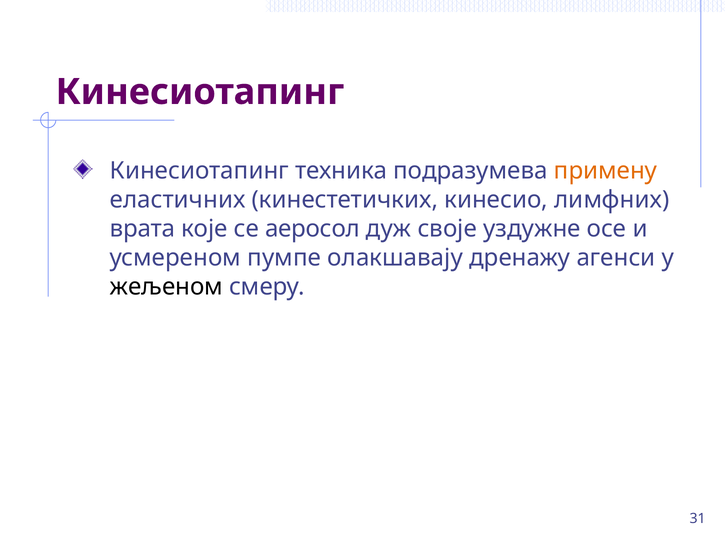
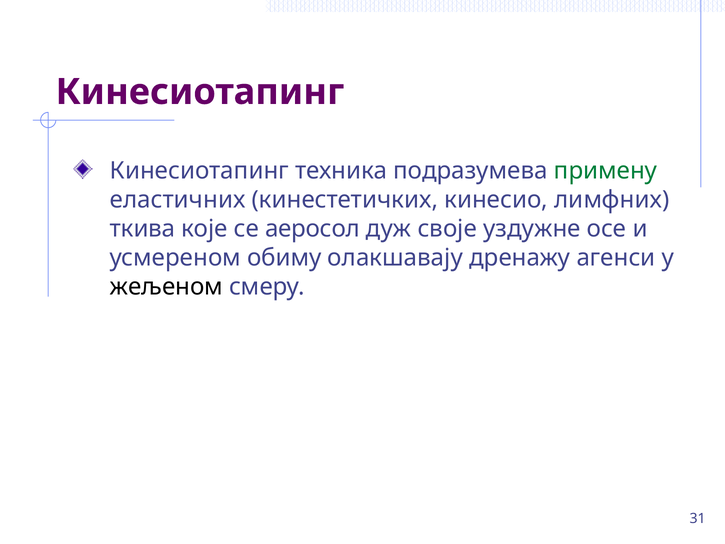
примену colour: orange -> green (606, 171)
врата: врата -> ткива (143, 229)
пумпе: пумпе -> обиму (284, 258)
